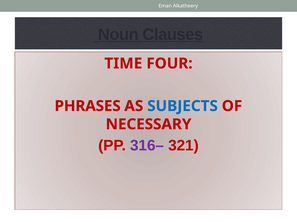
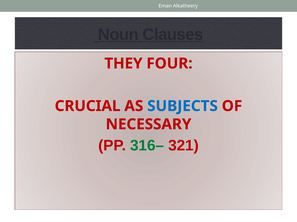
TIME: TIME -> THEY (123, 64)
PHRASES: PHRASES -> CRUCIAL (88, 106)
316– colour: purple -> green (147, 146)
